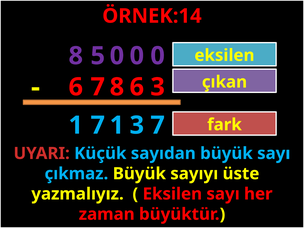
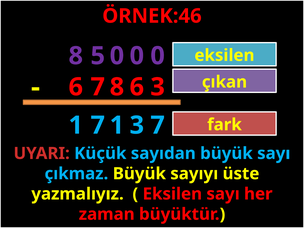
ÖRNEK:14: ÖRNEK:14 -> ÖRNEK:46 (152, 16)
